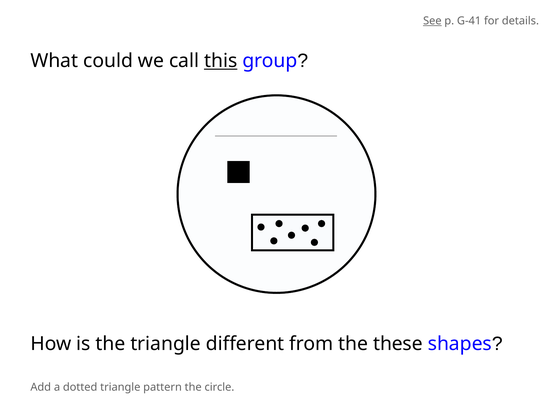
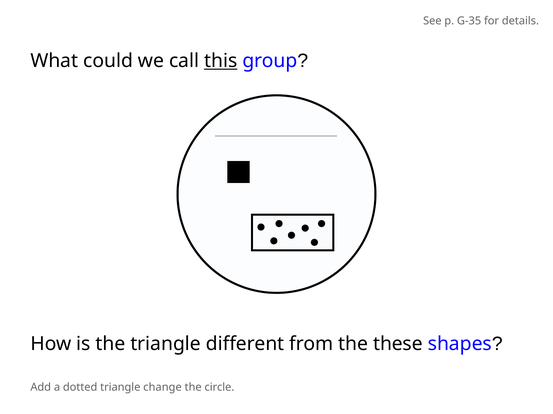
See underline: present -> none (432, 21)
G-41: G-41 -> G-35 (469, 21)
pattern: pattern -> change (162, 388)
